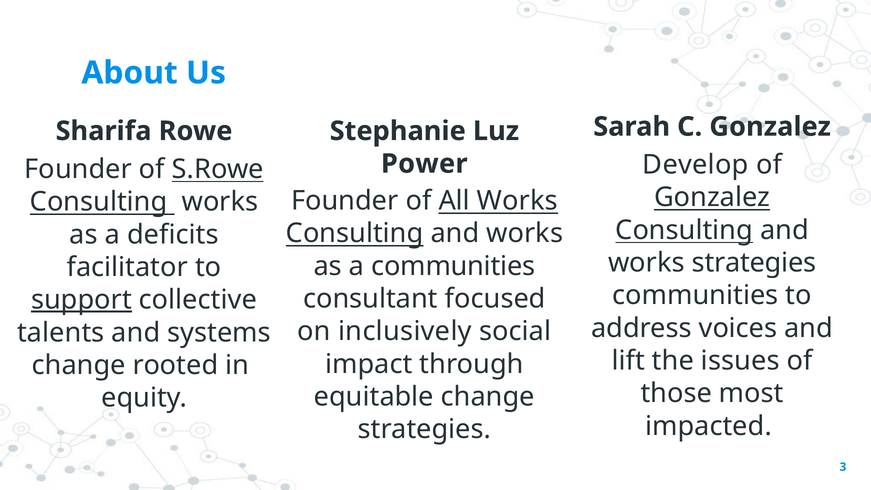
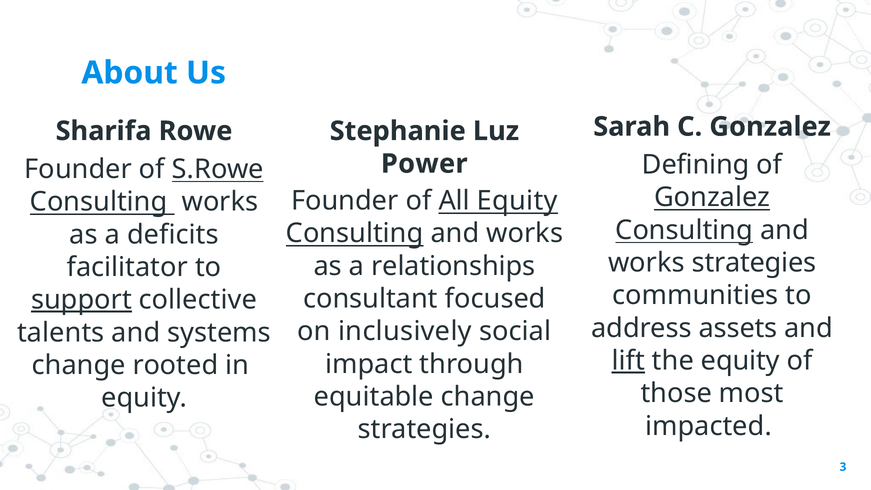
Develop: Develop -> Defining (696, 165)
All Works: Works -> Equity (517, 201)
a communities: communities -> relationships (453, 266)
voices: voices -> assets (738, 328)
lift underline: none -> present (628, 361)
the issues: issues -> equity (740, 361)
